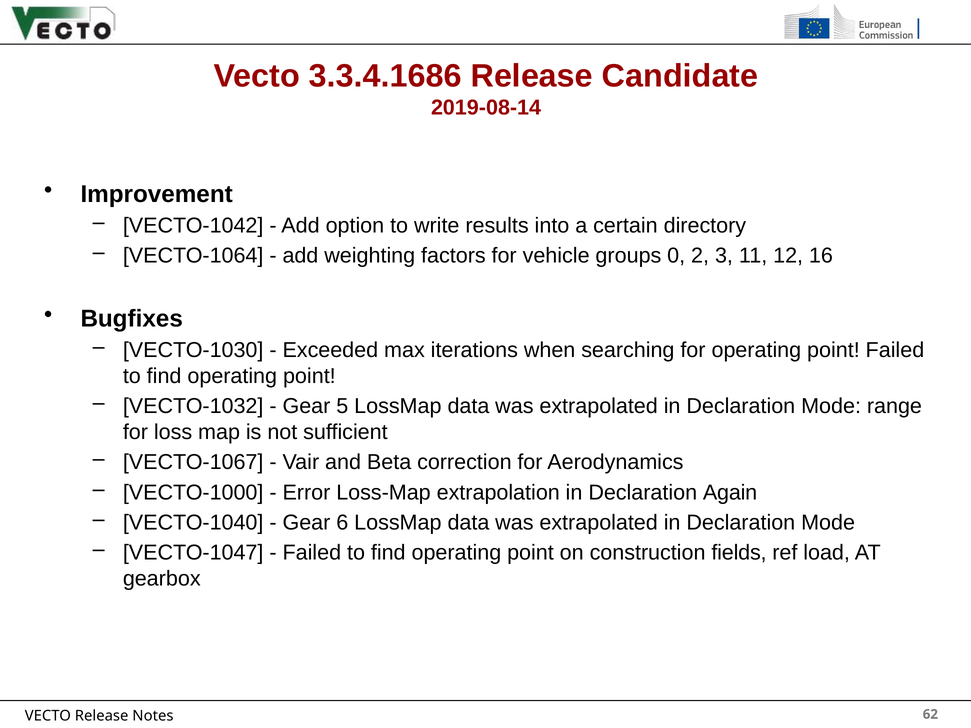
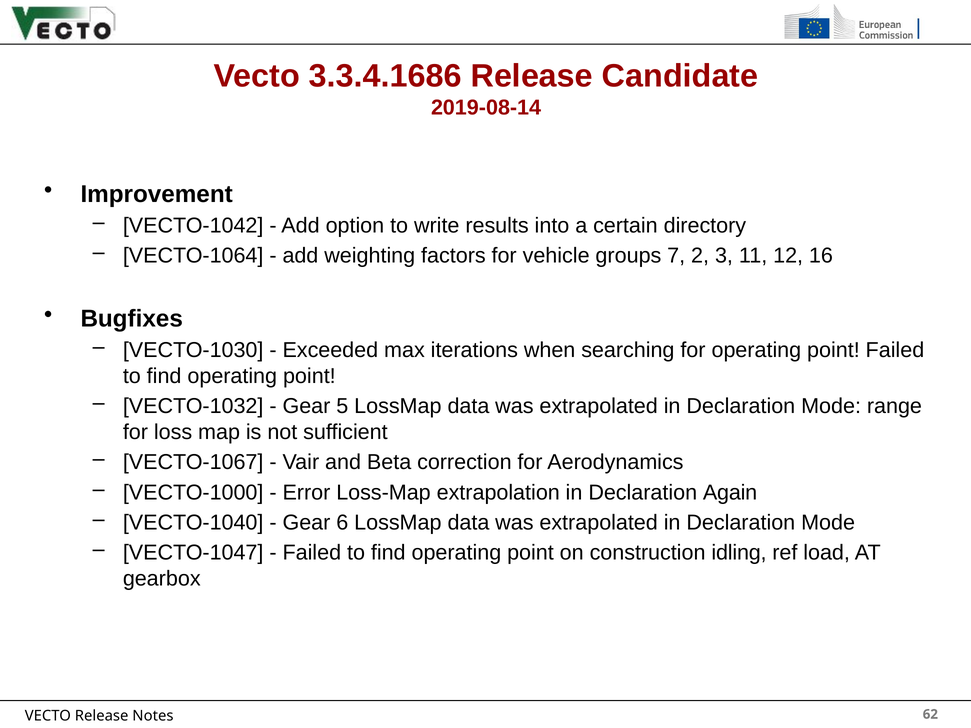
0: 0 -> 7 (676, 256)
fields: fields -> idling (739, 553)
